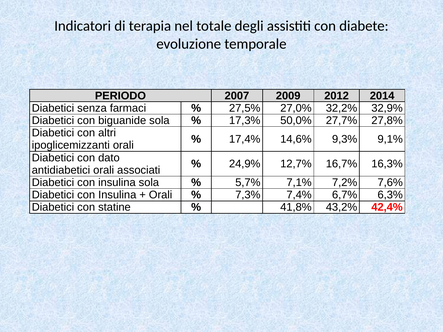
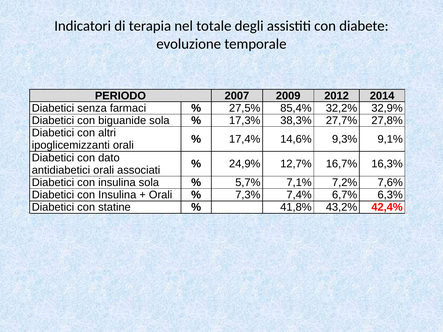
27,0%: 27,0% -> 85,4% (296, 108)
50,0%: 50,0% -> 38,3% (296, 121)
